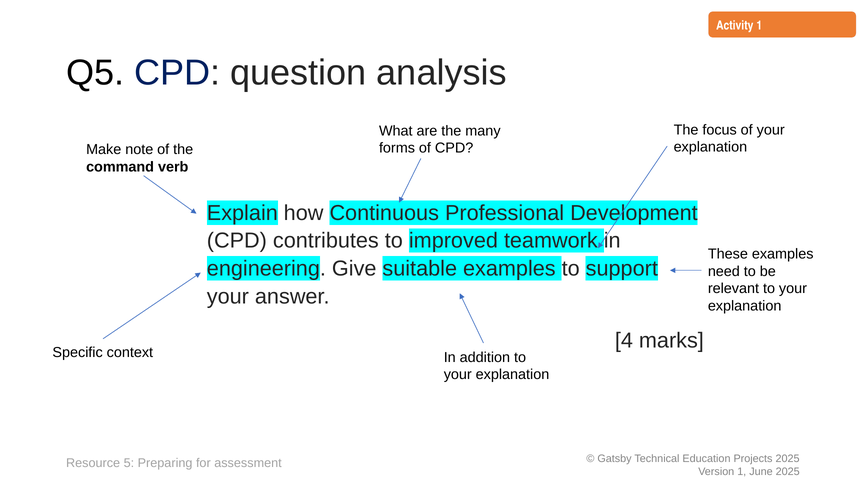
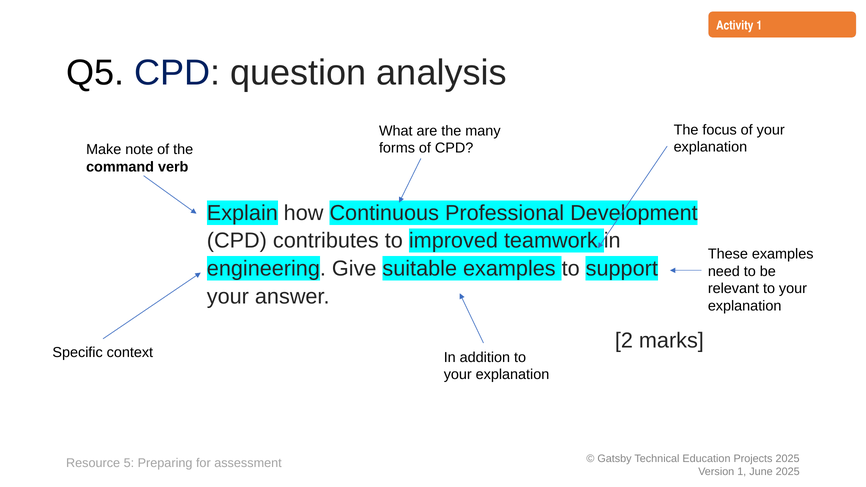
4: 4 -> 2 (624, 341)
